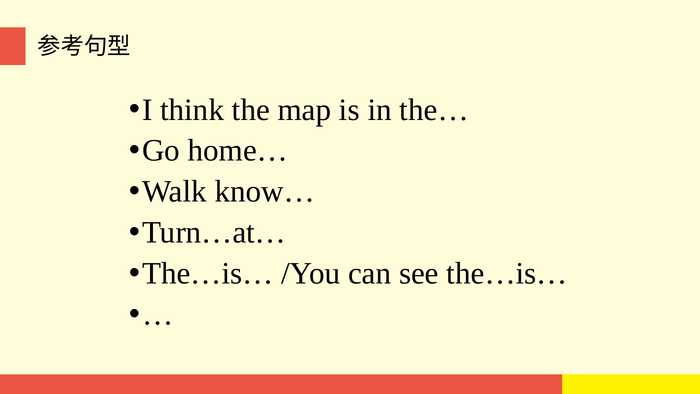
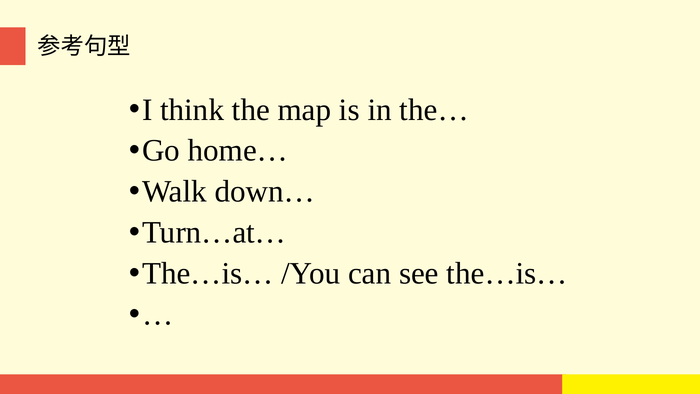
know…: know… -> down… (265, 192)
